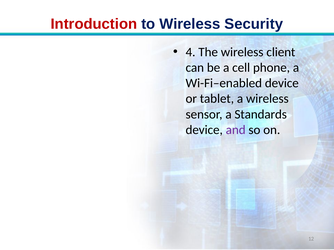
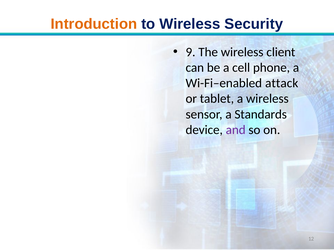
Introduction colour: red -> orange (94, 24)
4: 4 -> 9 (191, 52)
Wi-Fi–enabled device: device -> attack (282, 83)
